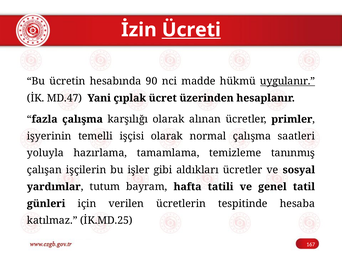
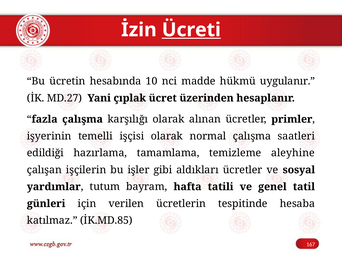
90: 90 -> 10 (152, 81)
uygulanır underline: present -> none (288, 81)
MD.47: MD.47 -> MD.27 (64, 98)
yoluyla: yoluyla -> edildiği (45, 153)
tanınmış: tanınmış -> aleyhine (293, 153)
İK.MD.25: İK.MD.25 -> İK.MD.85 (106, 221)
